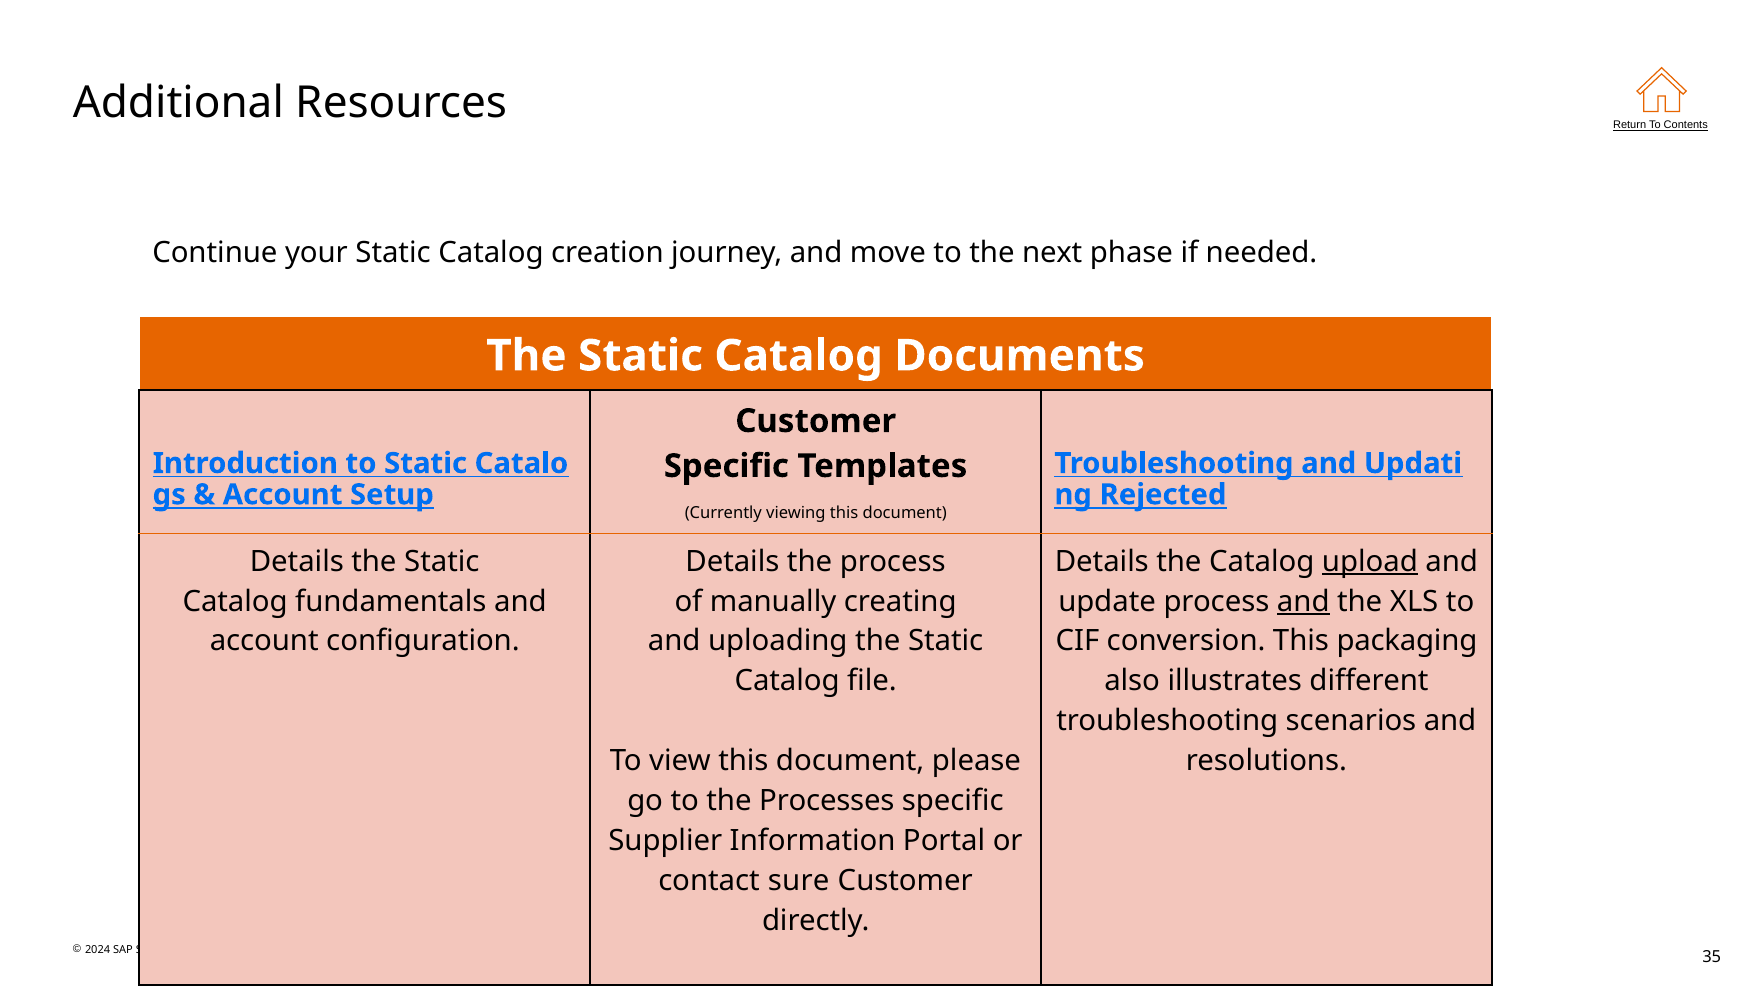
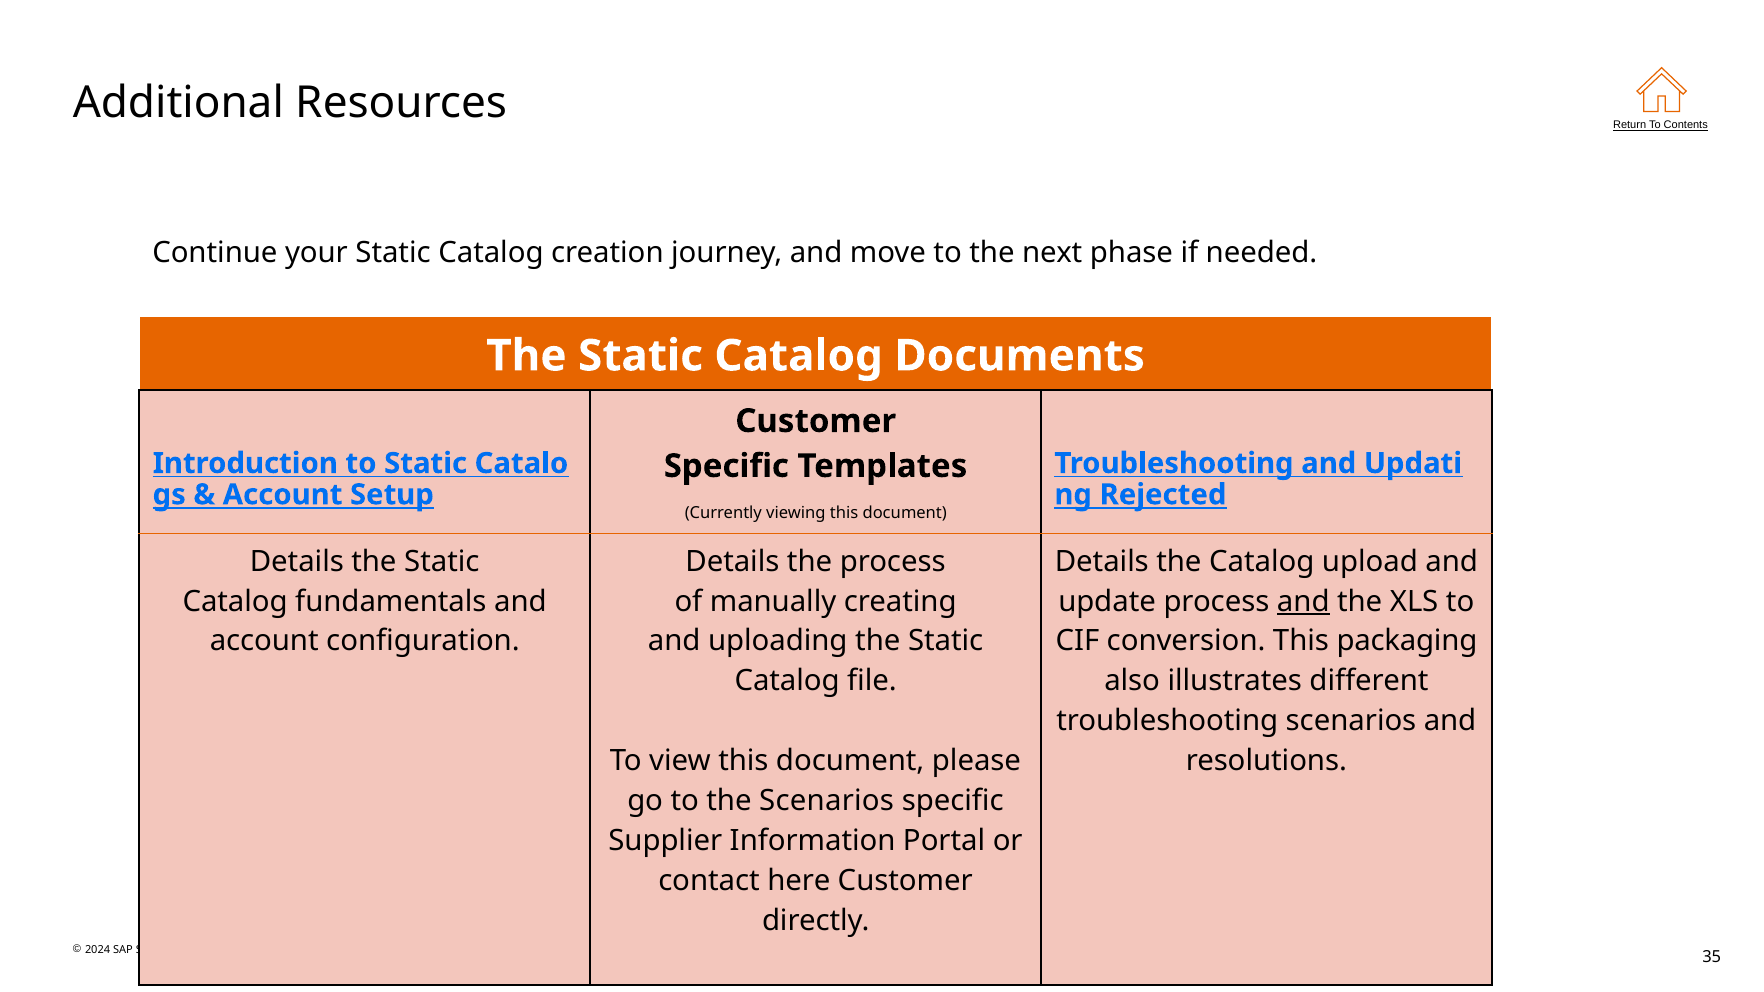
upload underline: present -> none (1370, 562)
the Processes: Processes -> Scenarios (827, 801)
sure: sure -> here (799, 881)
